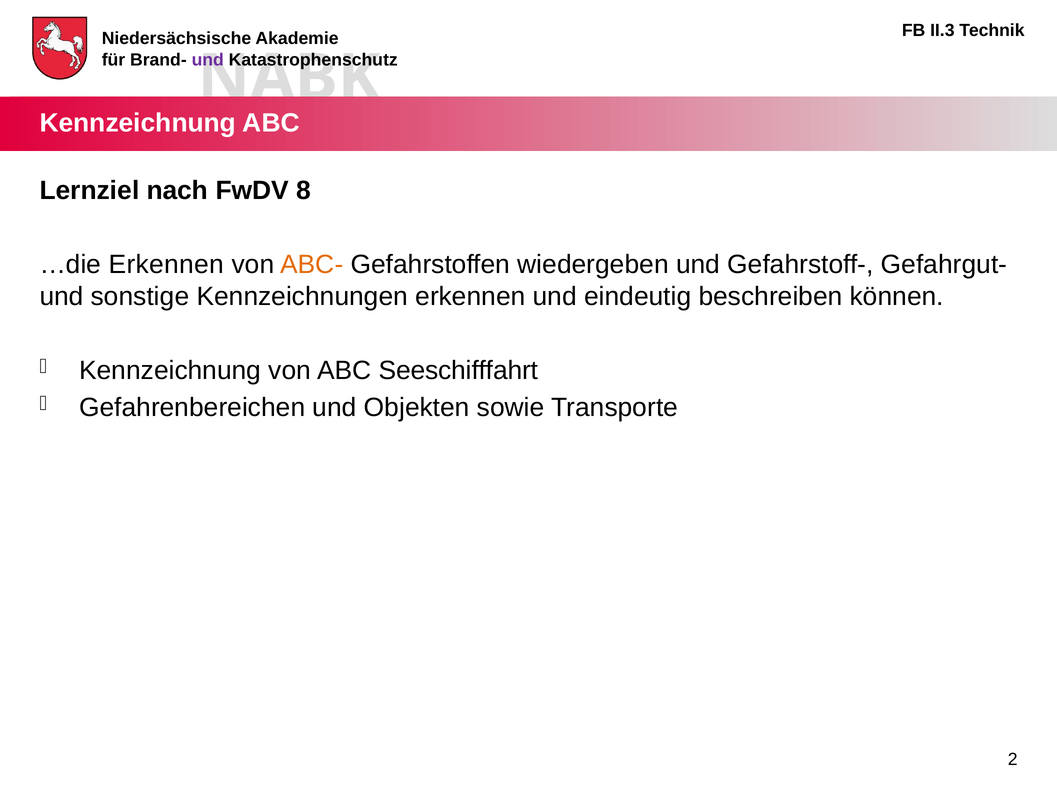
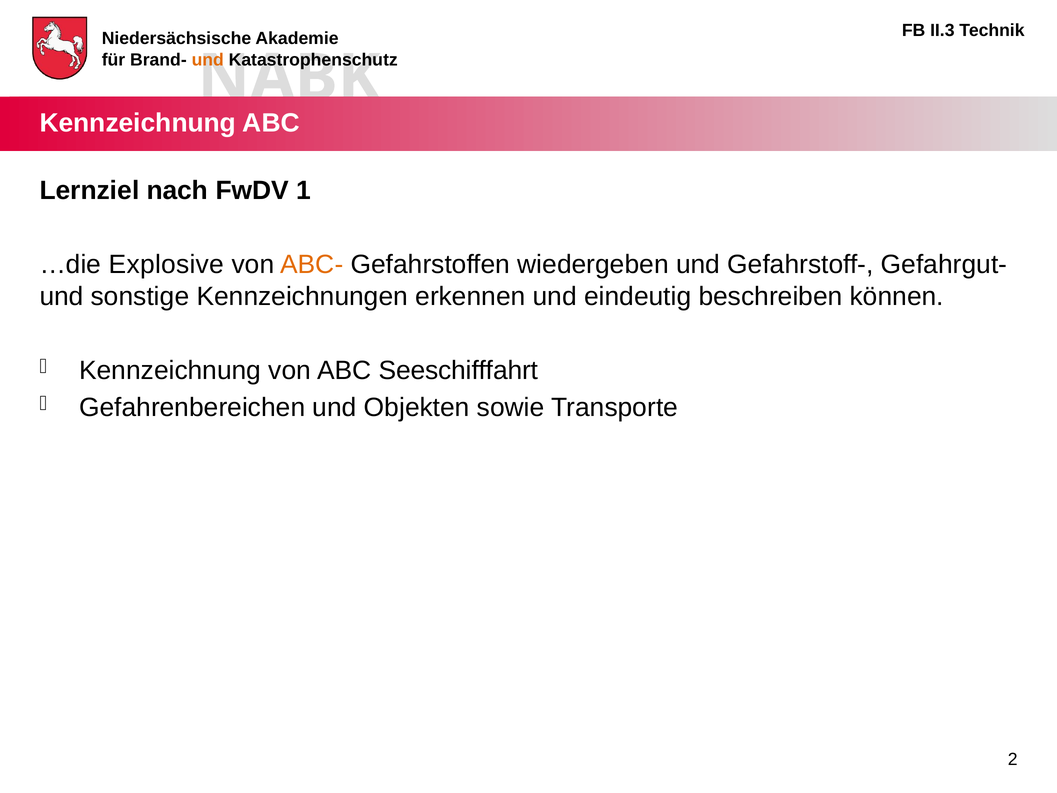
und colour: purple -> orange (208, 60)
8: 8 -> 1 (304, 191)
…die Erkennen: Erkennen -> Explosive (166, 265)
